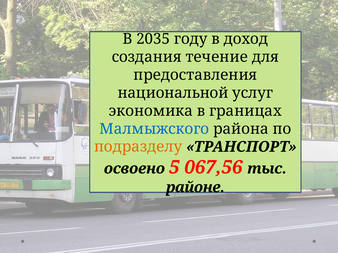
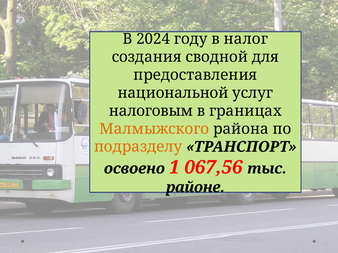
2035: 2035 -> 2024 (153, 39)
доход: доход -> налог (246, 39)
течение: течение -> сводной (217, 57)
экономика: экономика -> налоговым (151, 111)
Малмыжского colour: blue -> orange (154, 129)
5: 5 -> 1 (174, 168)
